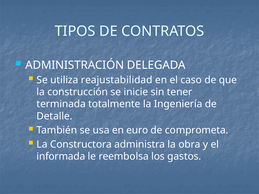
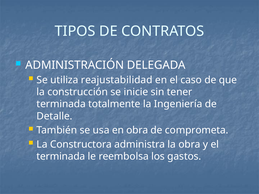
en euro: euro -> obra (137, 130)
informada: informada -> terminada (61, 157)
